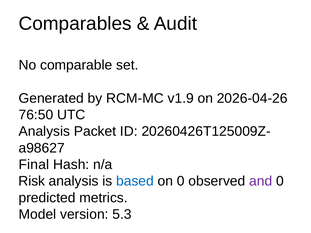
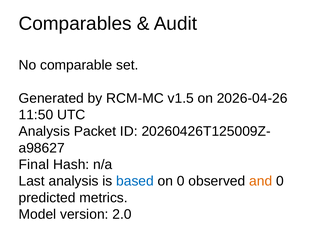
v1.9: v1.9 -> v1.5 (181, 98)
76:50: 76:50 -> 11:50 (36, 115)
Risk: Risk -> Last (32, 181)
and colour: purple -> orange (261, 181)
5.3: 5.3 -> 2.0 (122, 215)
